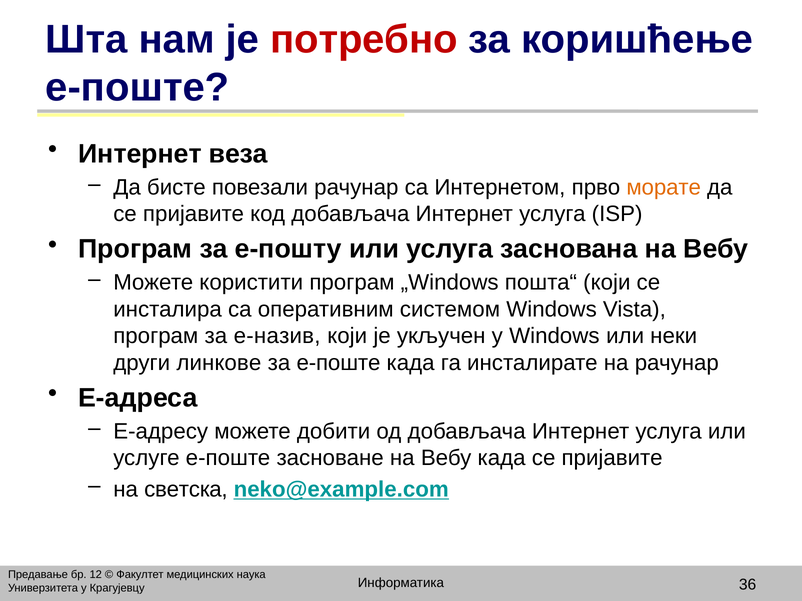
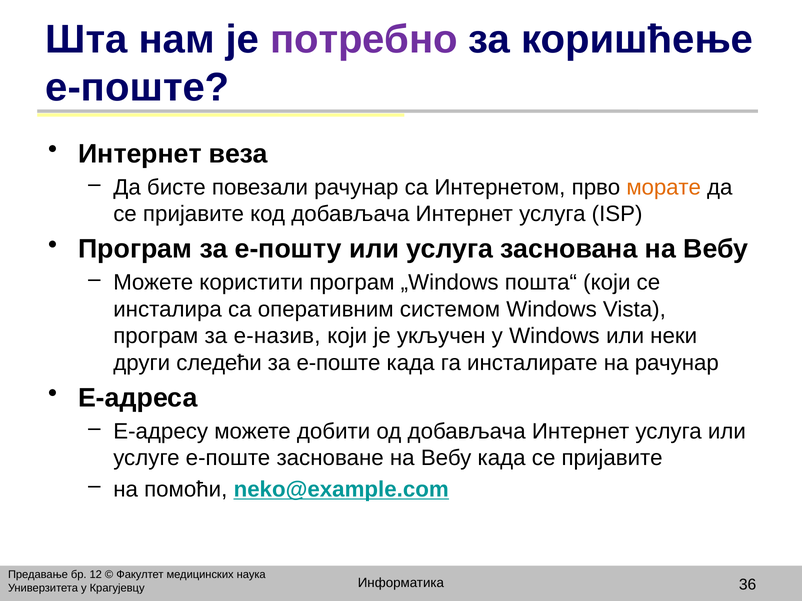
потребно colour: red -> purple (364, 40)
линкове: линкове -> следећи (219, 363)
светска: светска -> помоћи (186, 490)
